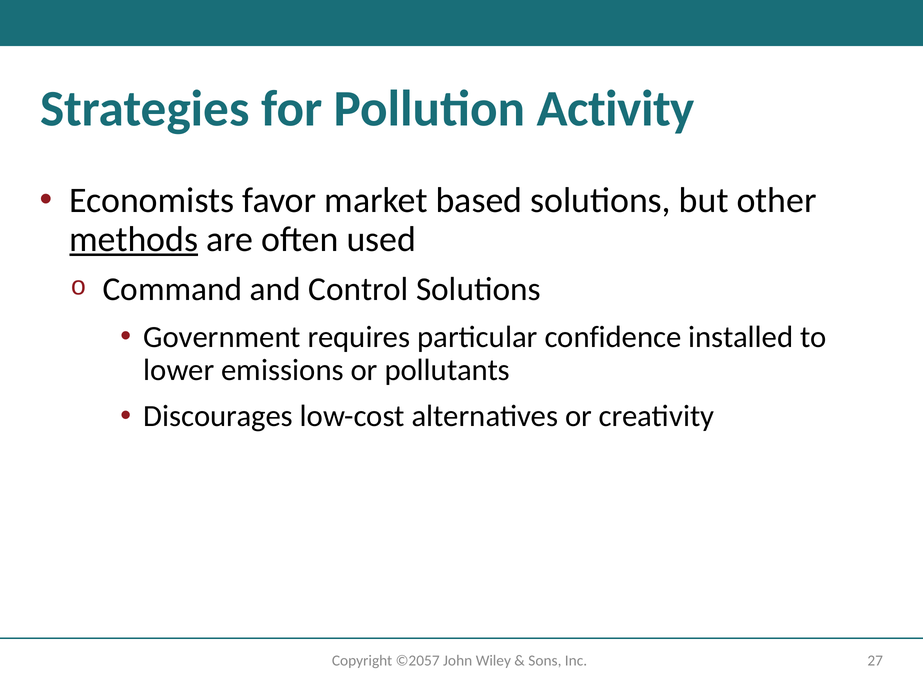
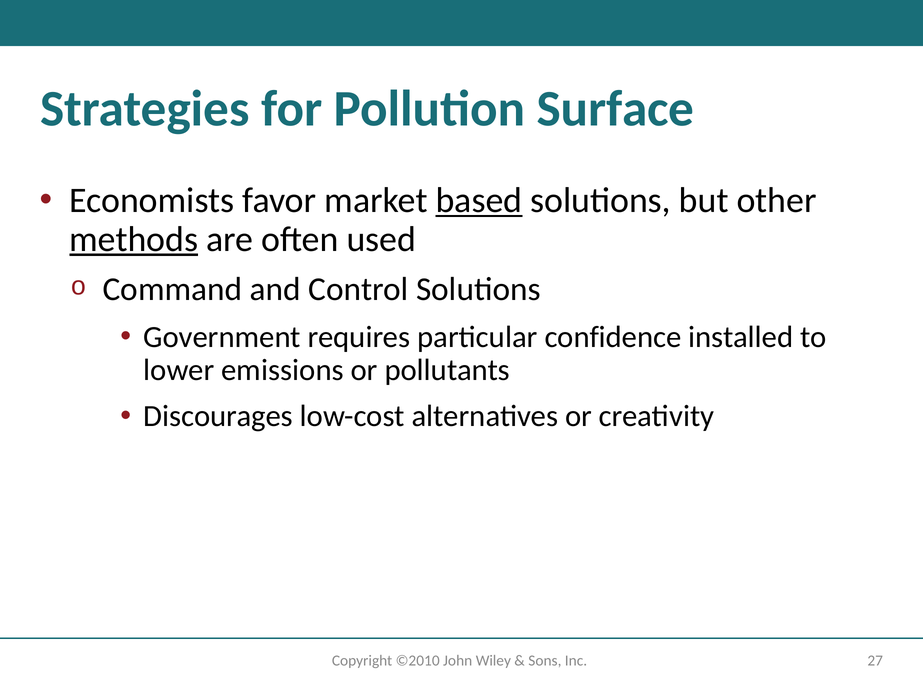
Activity: Activity -> Surface (616, 109)
based underline: none -> present (479, 201)
©2057: ©2057 -> ©2010 (418, 661)
